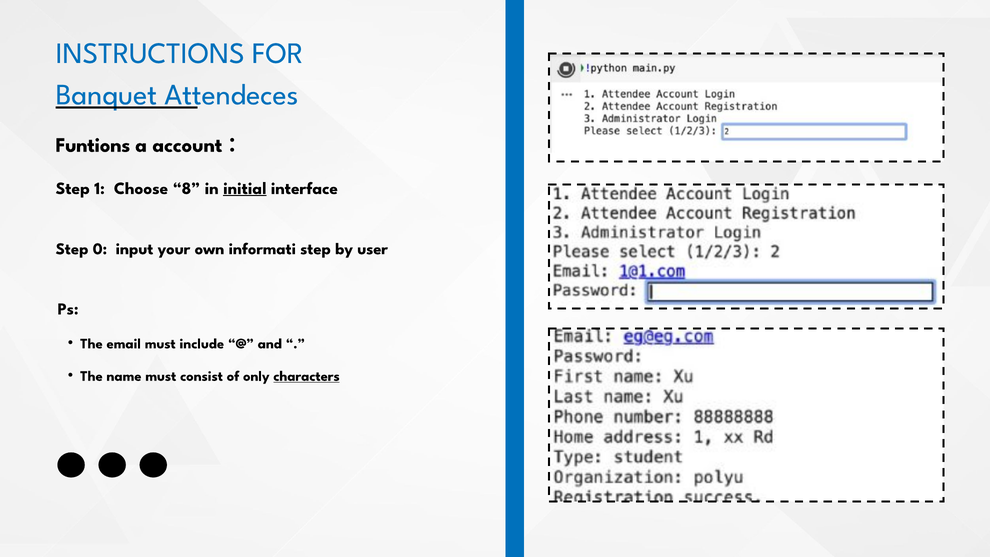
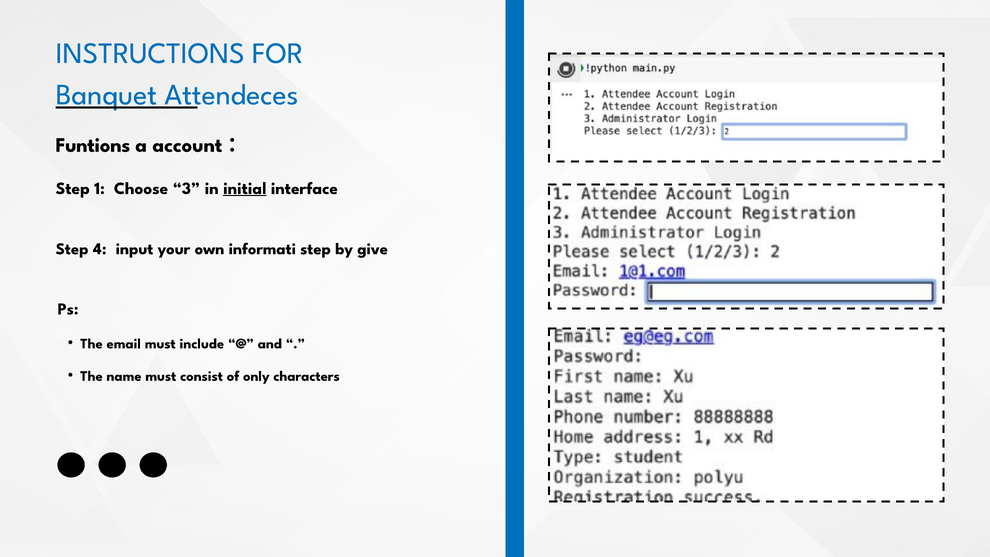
8: 8 -> 3 (186, 188)
0: 0 -> 4 (100, 249)
user: user -> give (373, 249)
characters underline: present -> none (306, 376)
